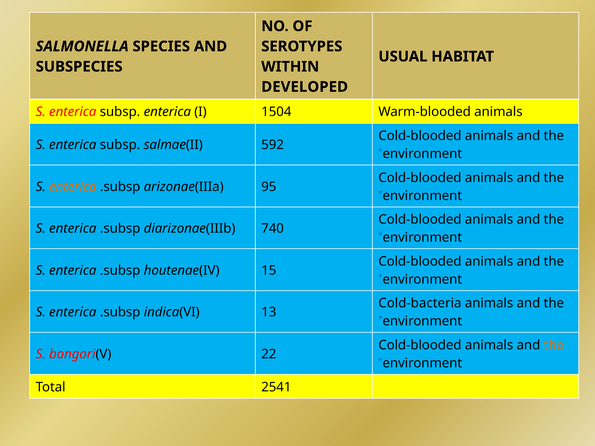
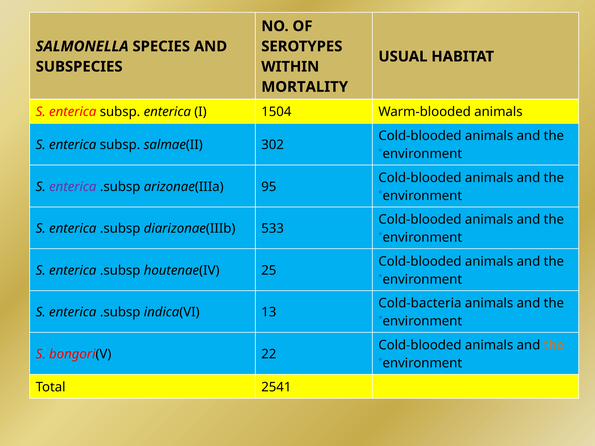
DEVELOPED: DEVELOPED -> MORTALITY (305, 87)
592: 592 -> 302 (273, 145)
enterica colour: orange -> purple (73, 187)
740: 740 -> 533 (273, 229)
15: 15 -> 25 (269, 271)
